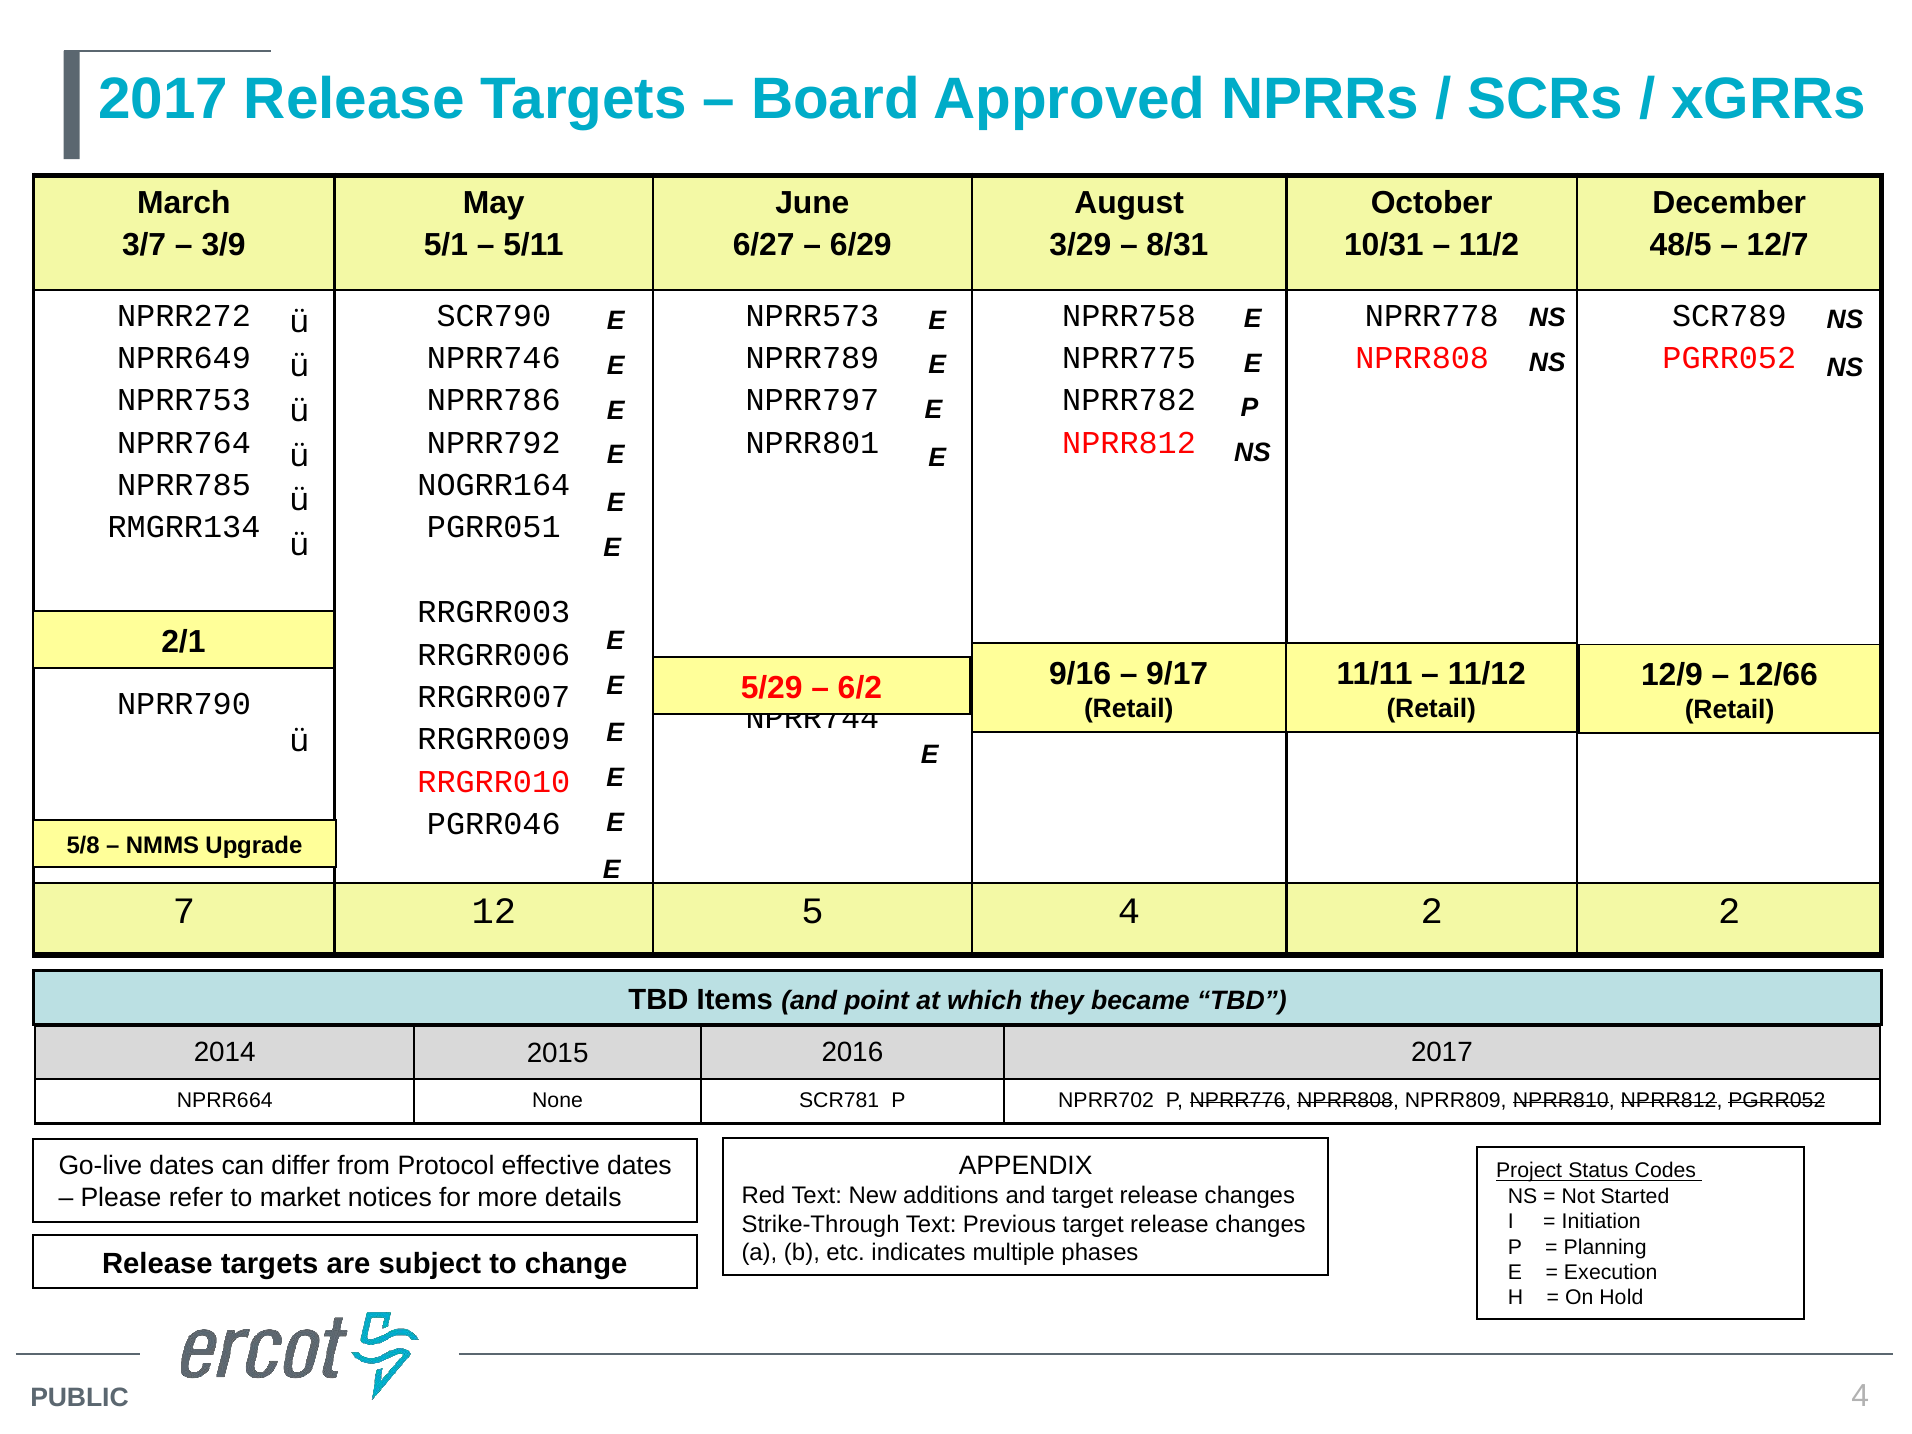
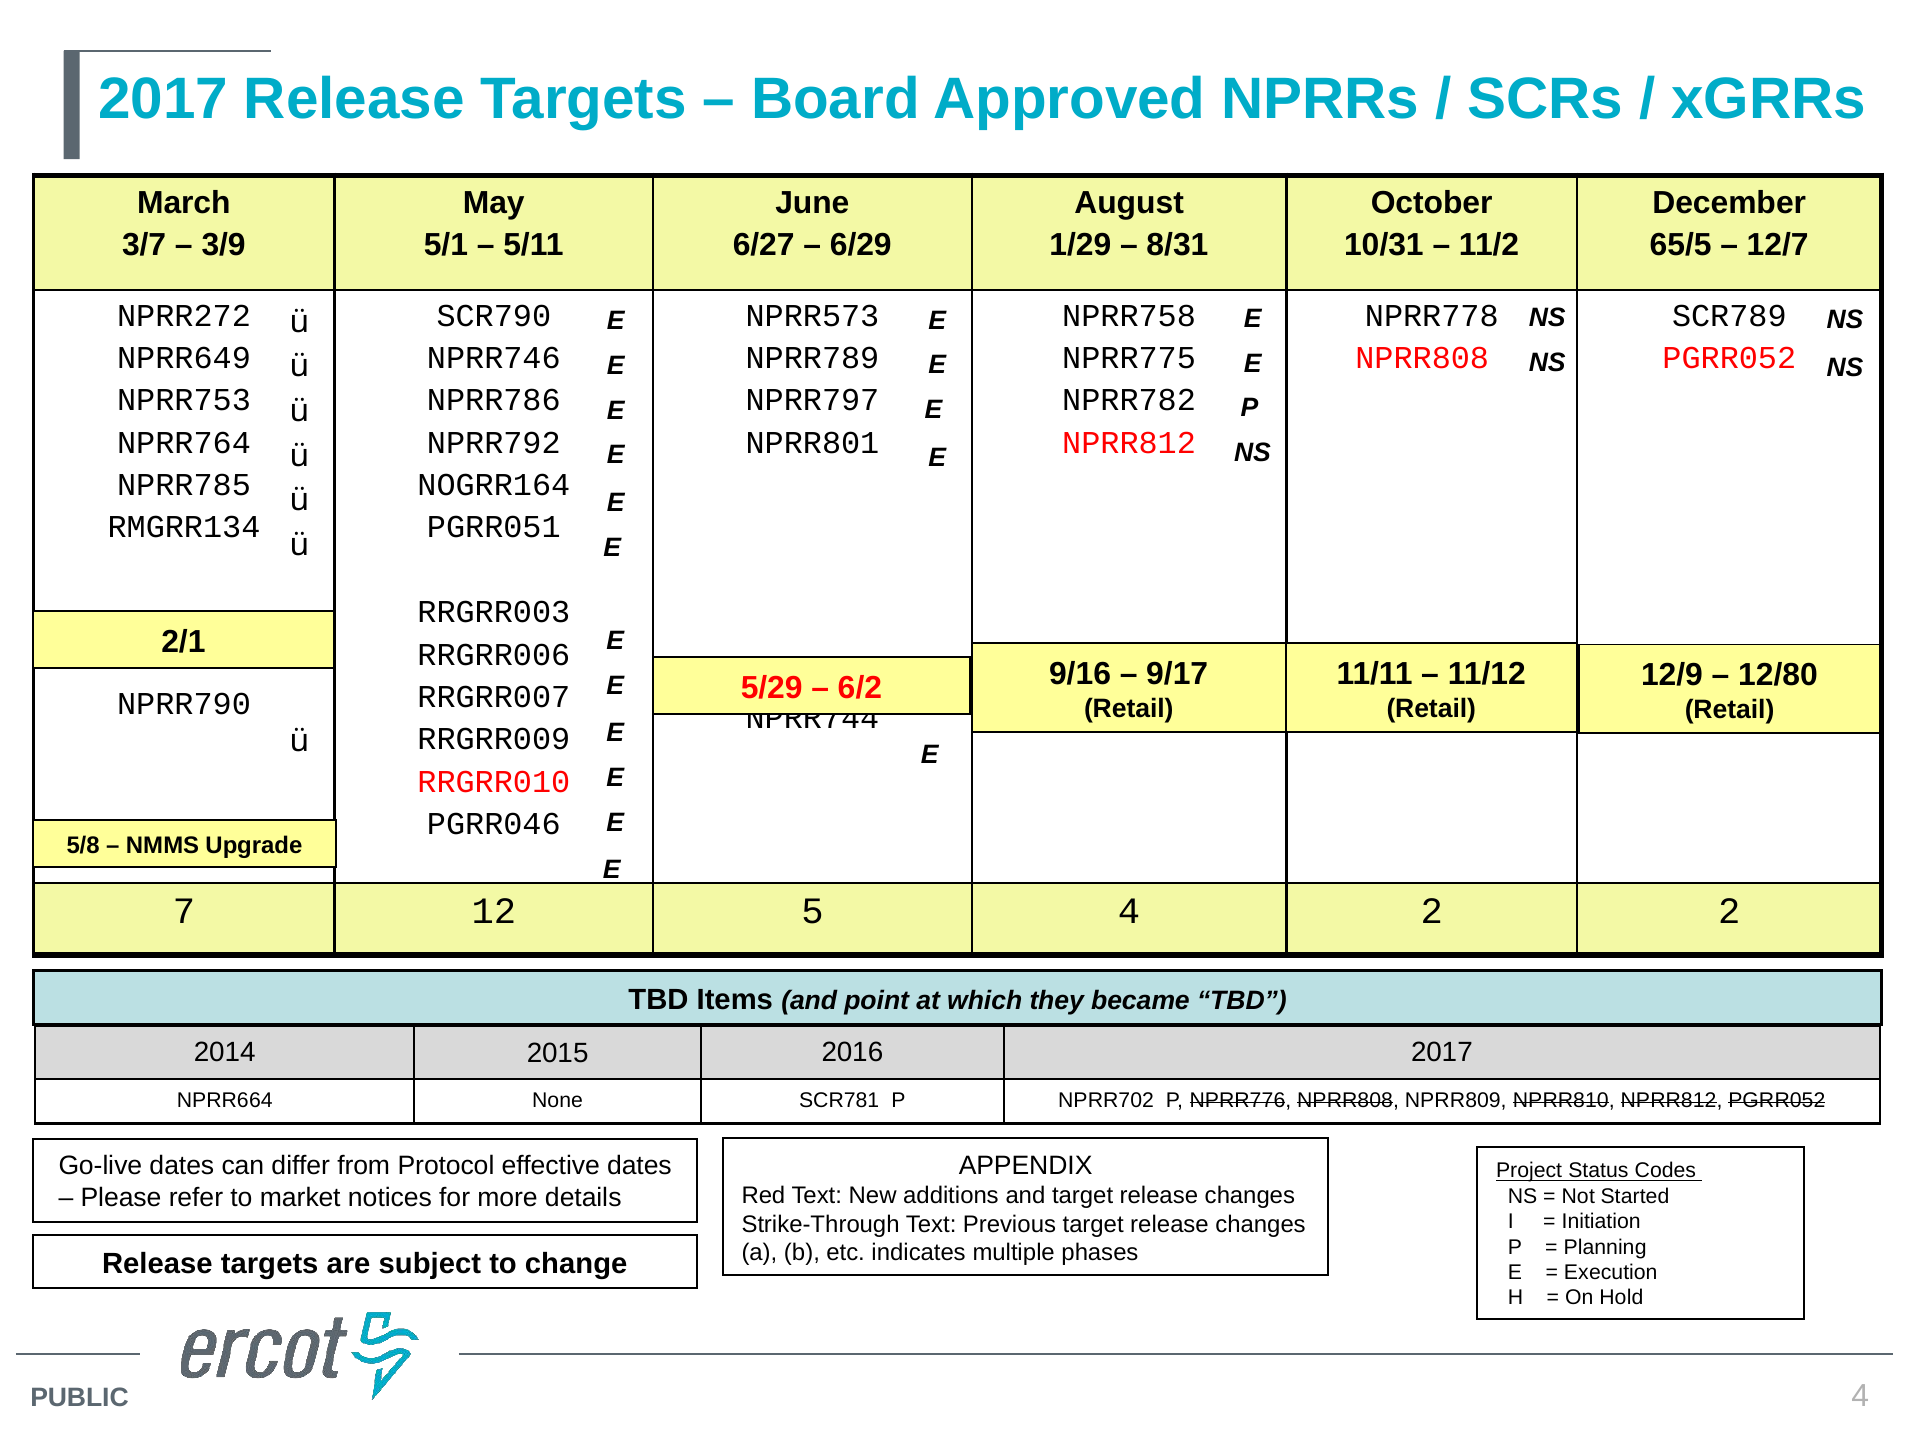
3/29: 3/29 -> 1/29 (1080, 245)
48/5: 48/5 -> 65/5 (1681, 245)
12/66: 12/66 -> 12/80 (1778, 675)
